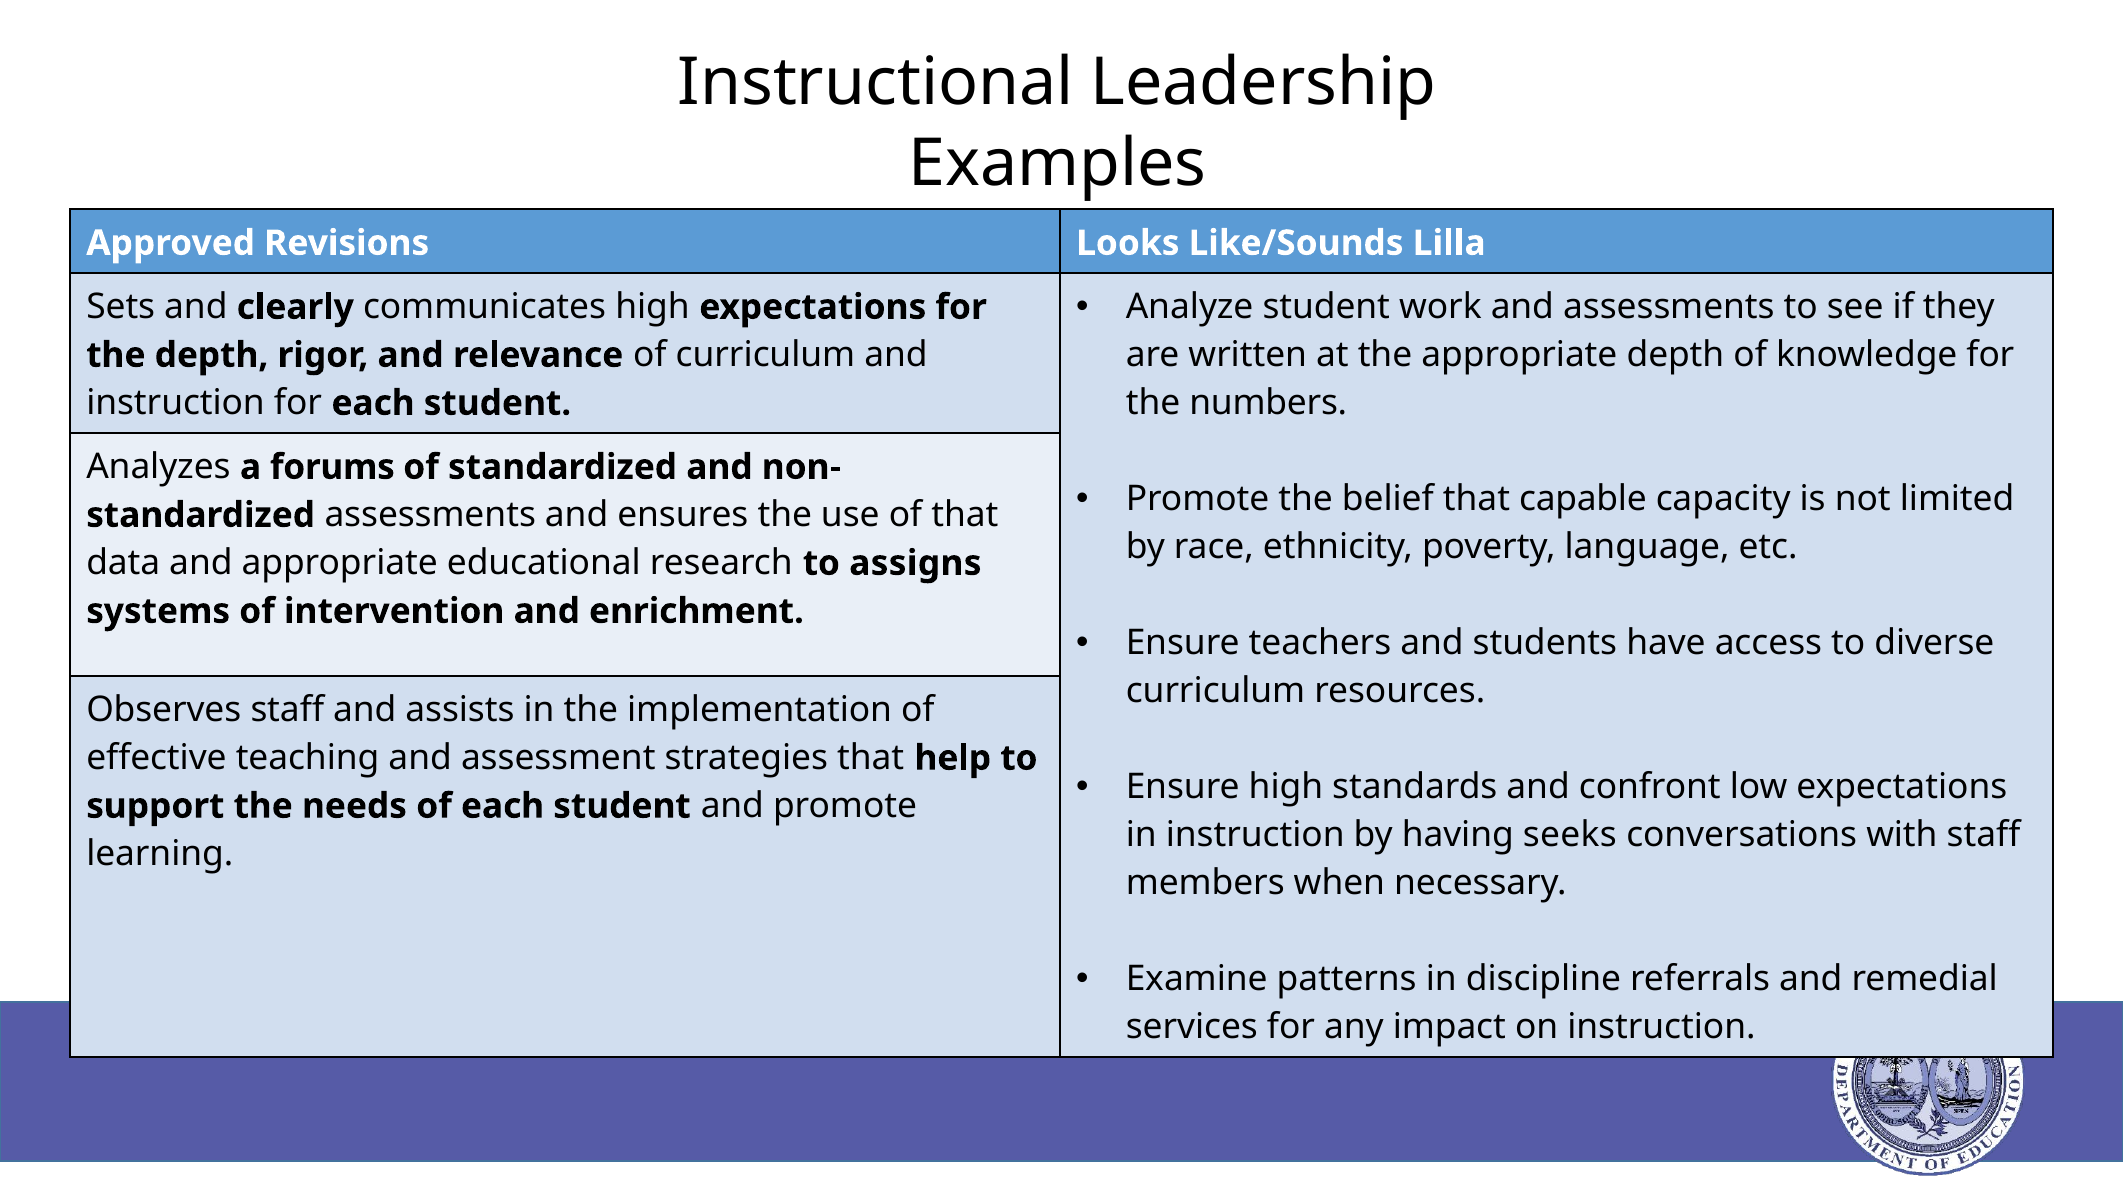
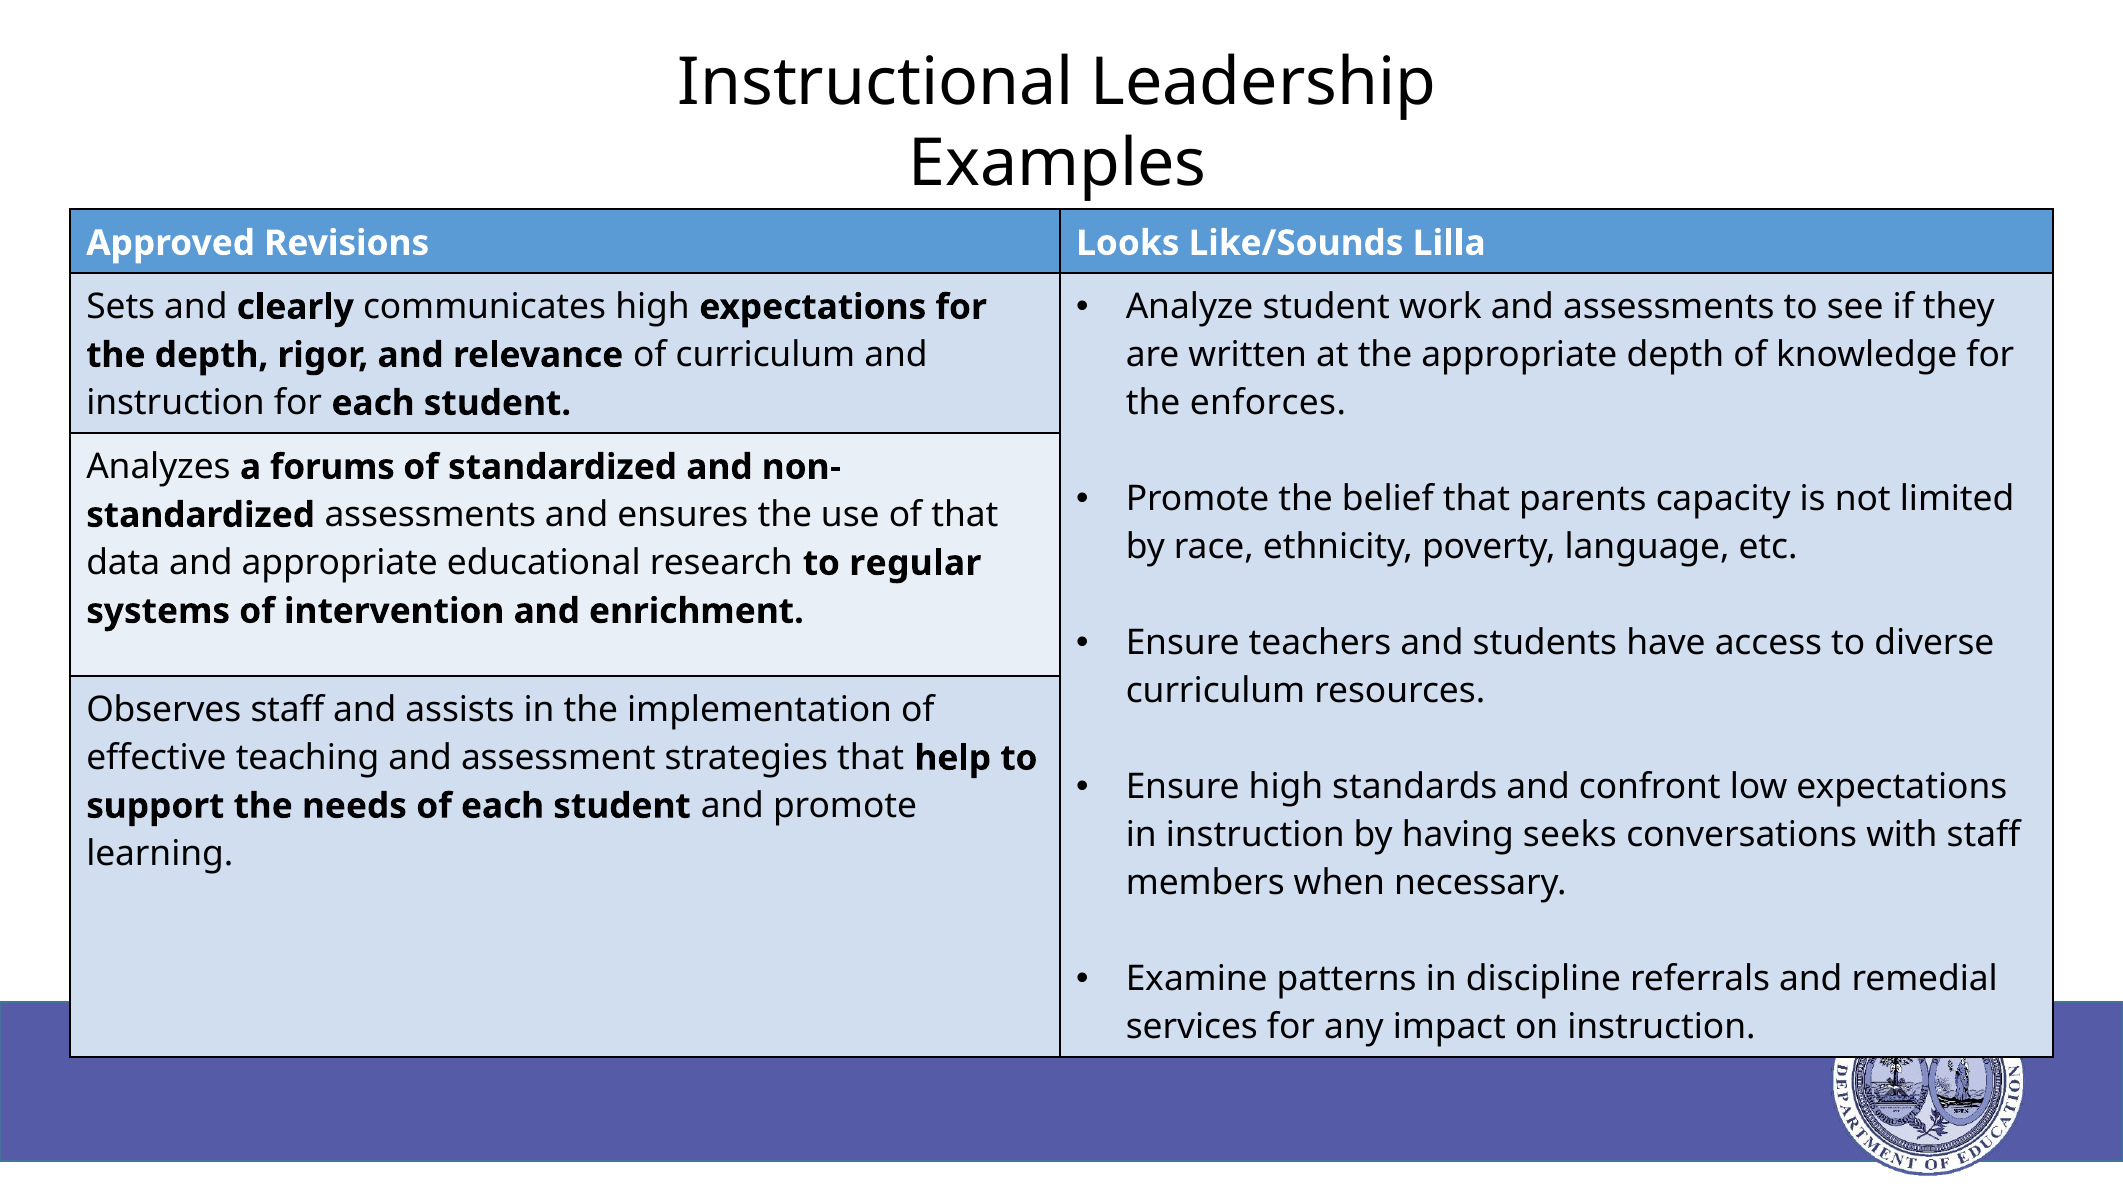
numbers: numbers -> enforces (1268, 403)
capable: capable -> parents (1583, 499)
assigns: assigns -> regular (915, 563)
